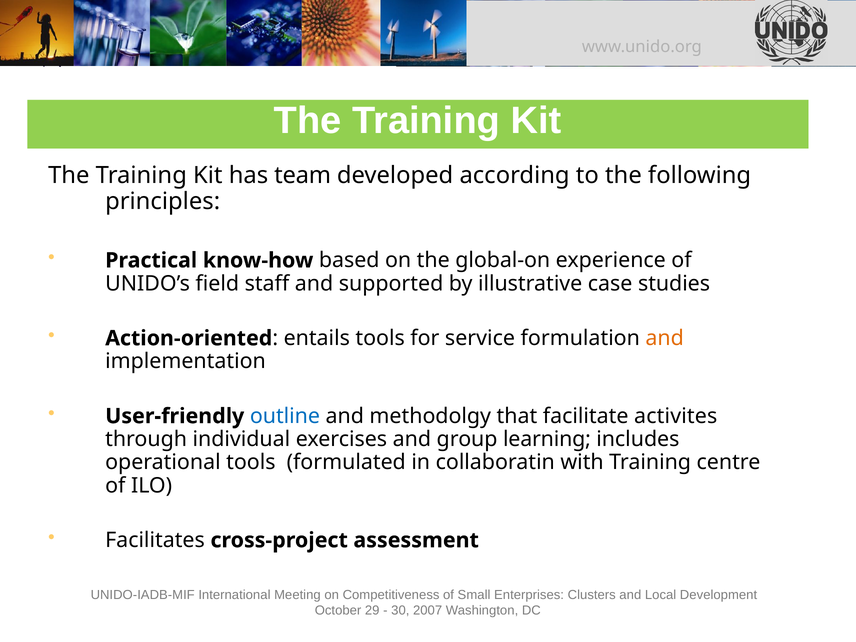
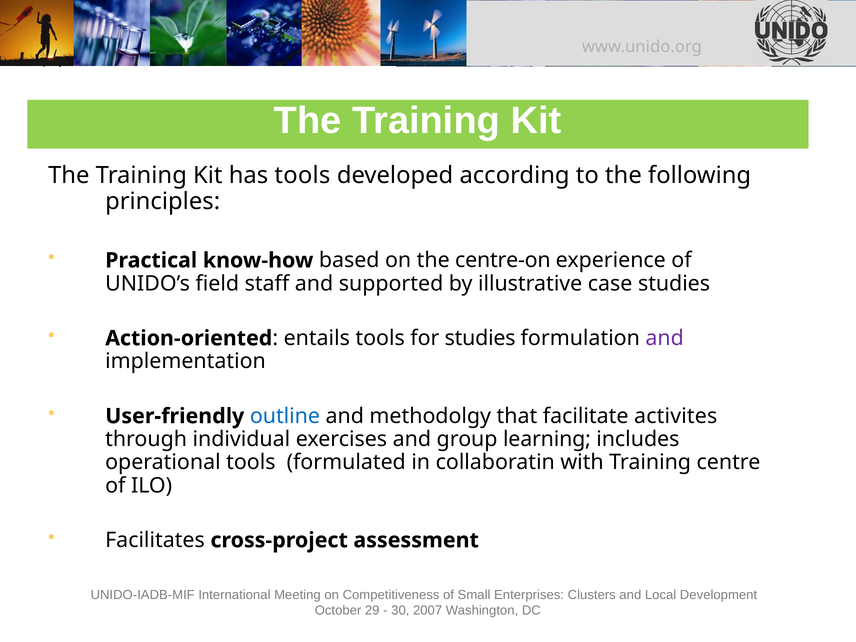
has team: team -> tools (302, 176)
global-on: global-on -> centre-on (503, 260)
for service: service -> studies (480, 338)
and colour: orange -> purple (665, 338)
